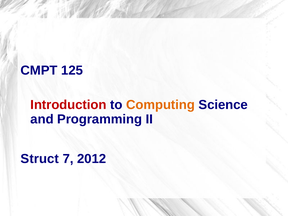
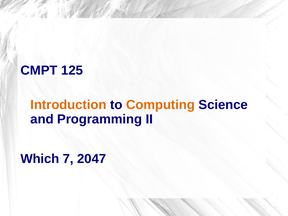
Introduction colour: red -> orange (68, 105)
Struct: Struct -> Which (40, 159)
2012: 2012 -> 2047 (92, 159)
